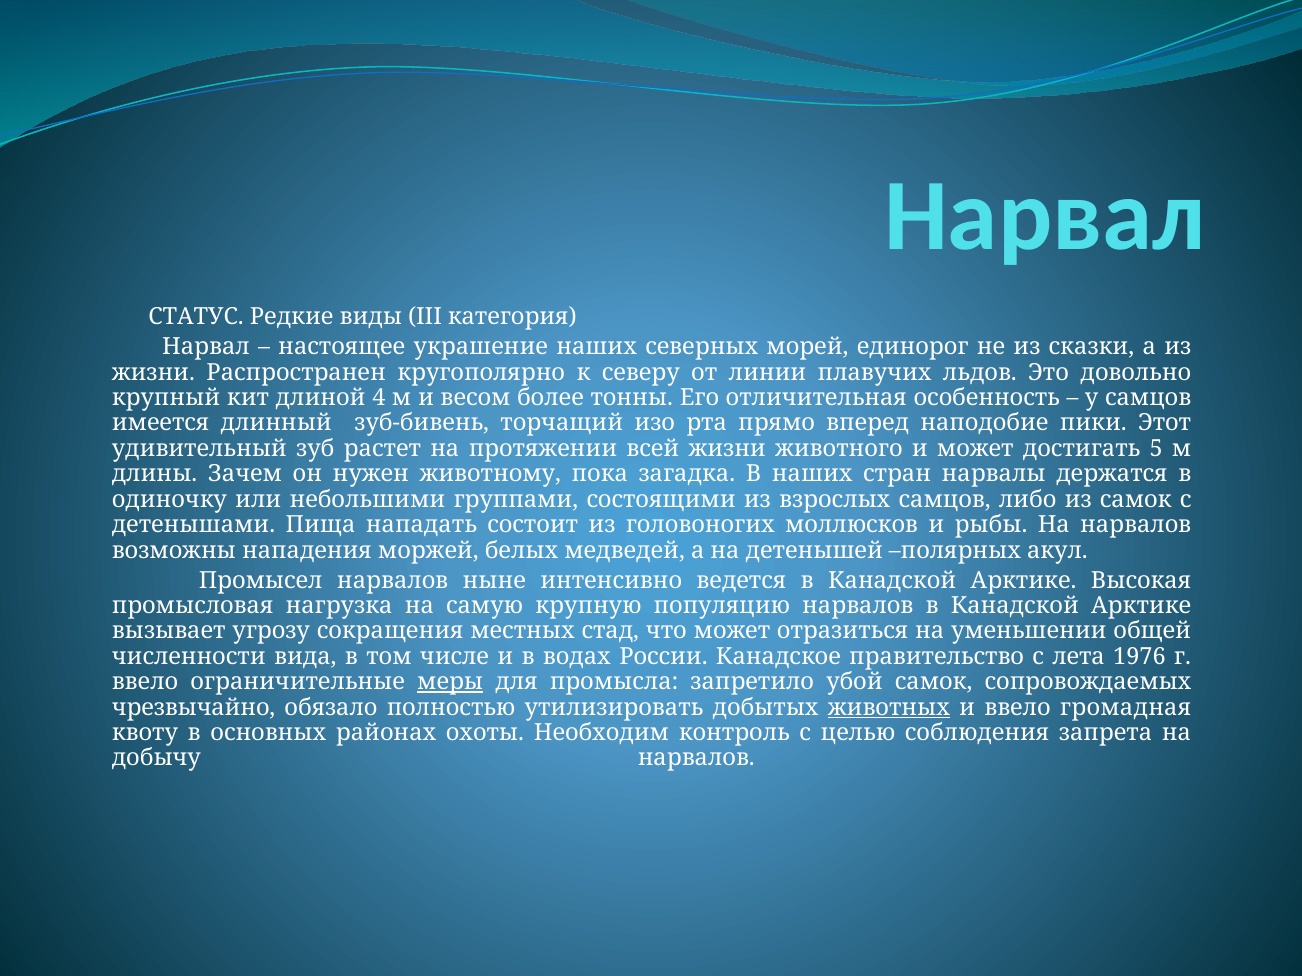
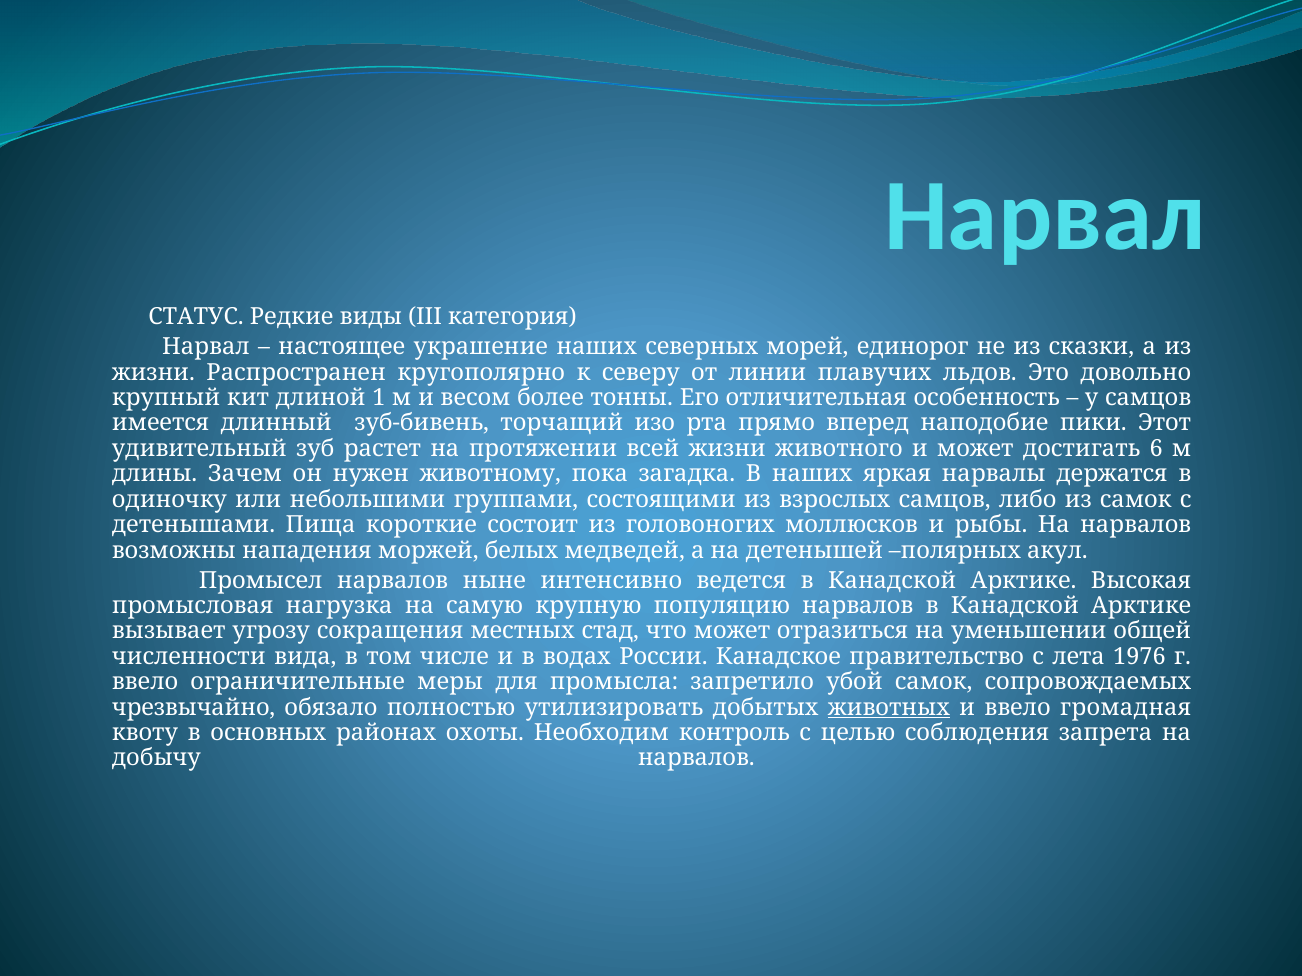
4: 4 -> 1 (379, 398)
5: 5 -> 6 (1156, 449)
стран: стран -> яркая (897, 474)
нападать: нападать -> короткие (421, 525)
меры underline: present -> none (450, 682)
